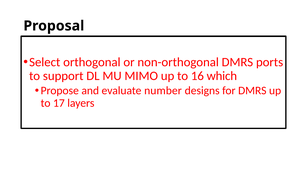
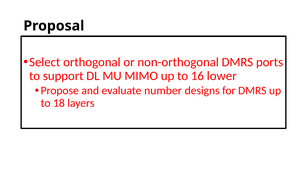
which: which -> lower (222, 76)
17: 17 -> 18 (59, 103)
